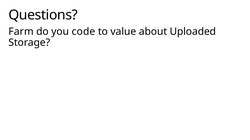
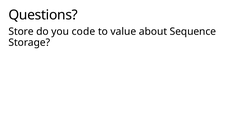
Farm: Farm -> Store (21, 32)
Uploaded: Uploaded -> Sequence (193, 32)
